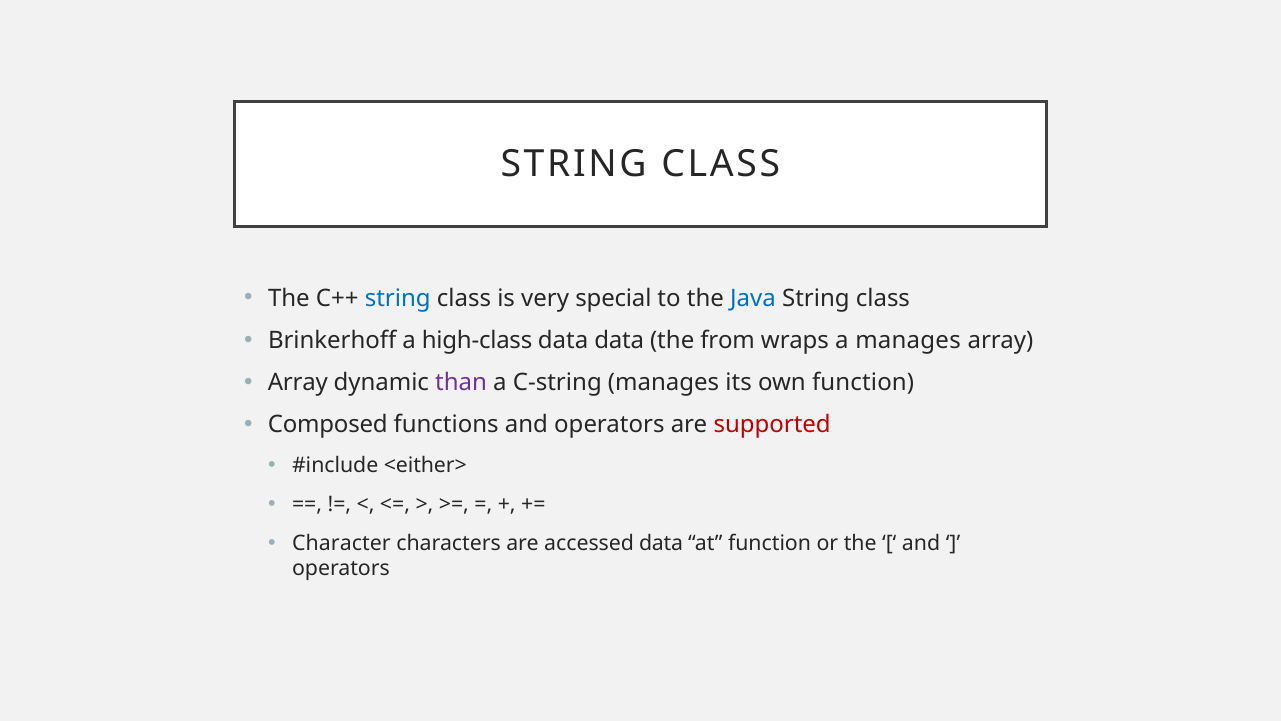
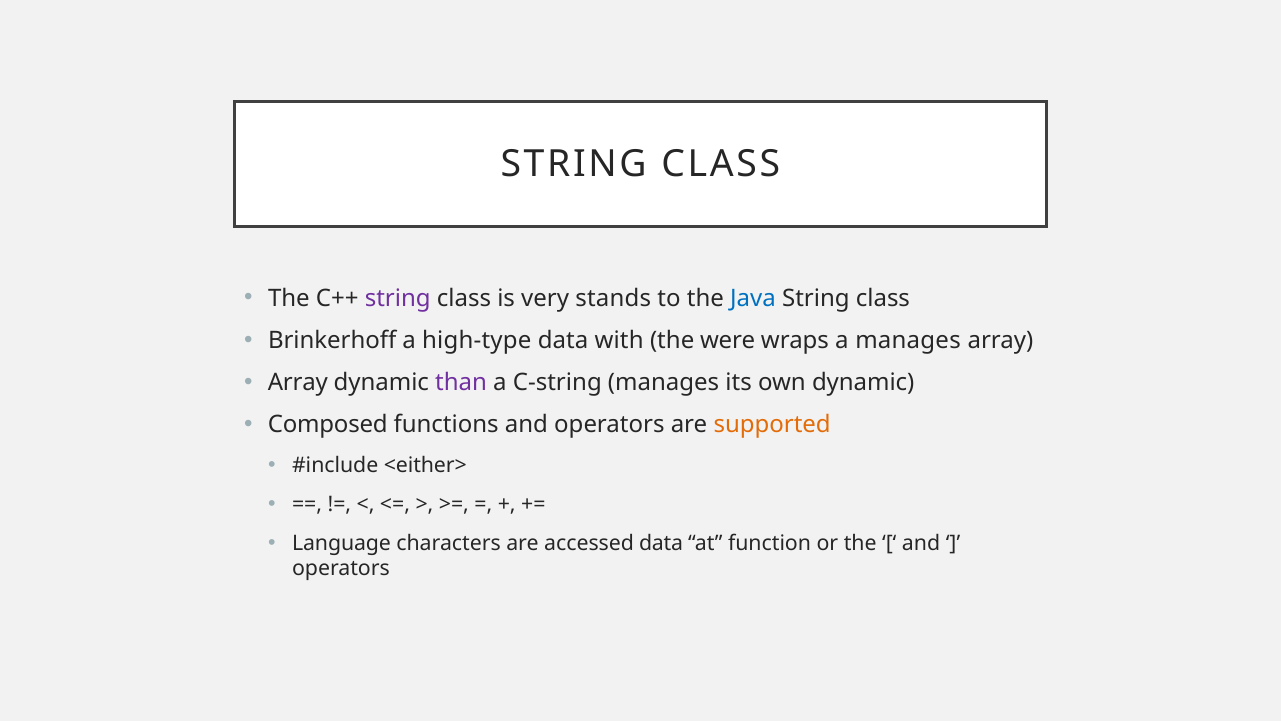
string colour: blue -> purple (398, 298)
special: special -> stands (613, 298)
high-class: high-class -> high-type (477, 340)
data data: data -> with (619, 340)
from: from -> were (728, 340)
own function: function -> dynamic (863, 382)
supported colour: red -> orange (772, 425)
Character: Character -> Language (342, 543)
